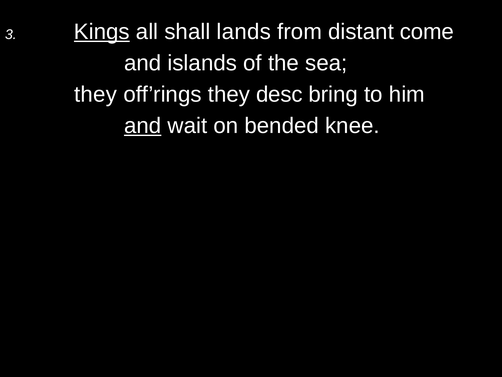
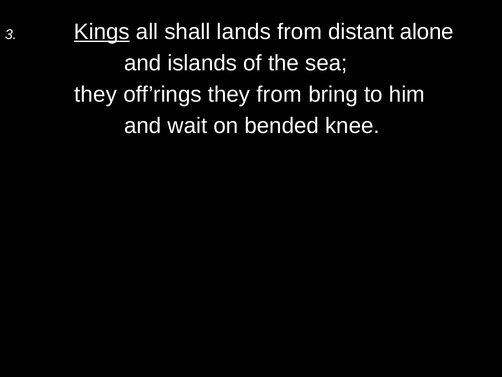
come: come -> alone (427, 32)
they desc: desc -> from (279, 94)
and underline: present -> none (143, 125)
